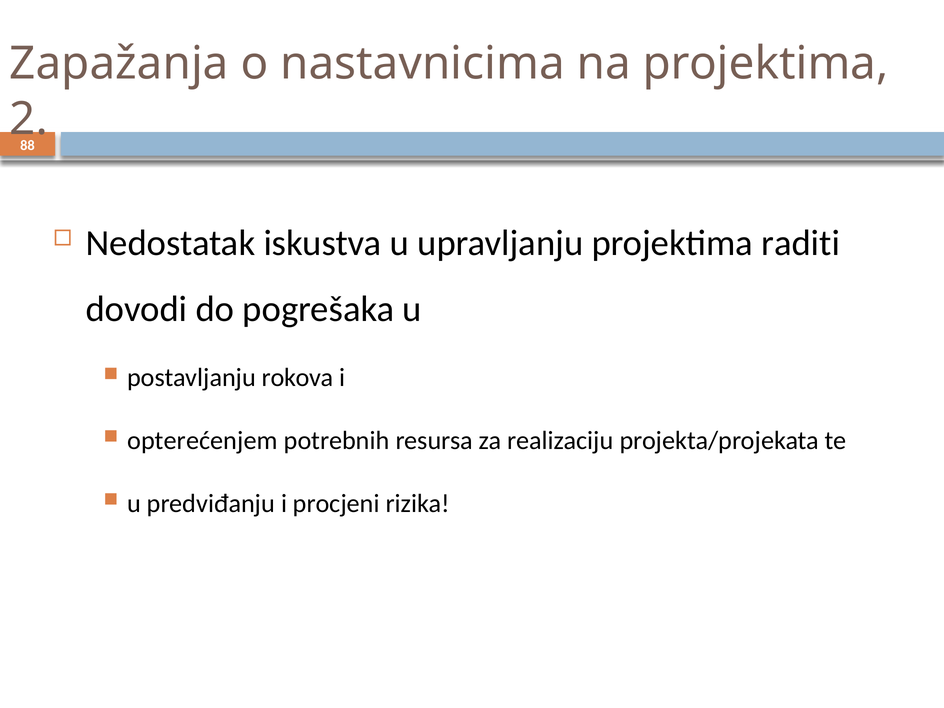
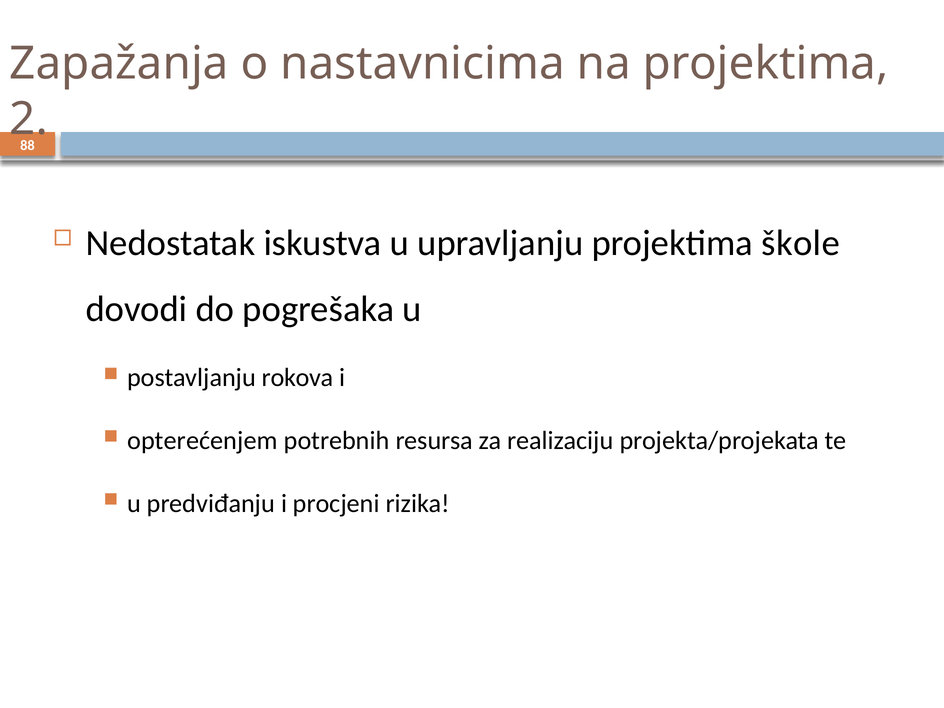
raditi: raditi -> škole (801, 243)
